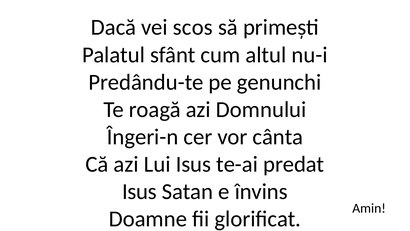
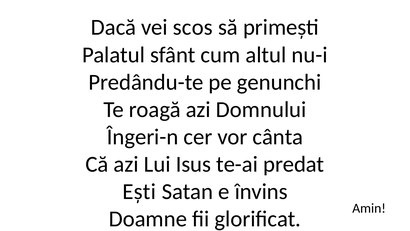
Isus: Isus -> Ești (139, 191)
